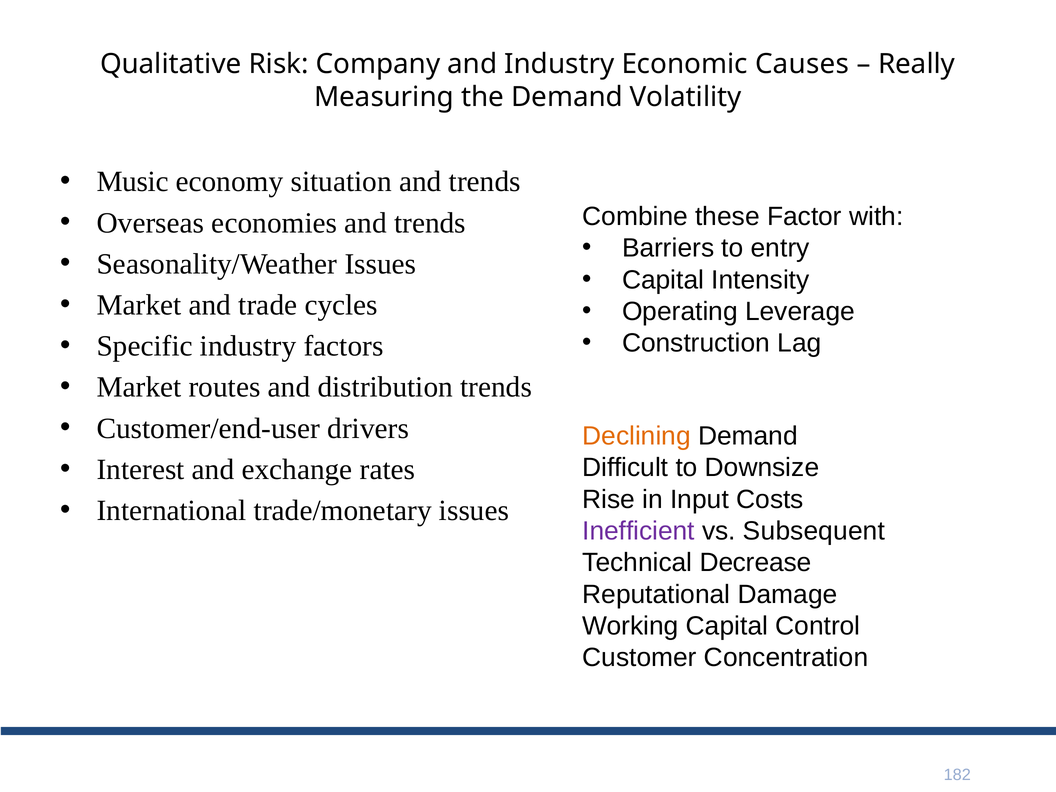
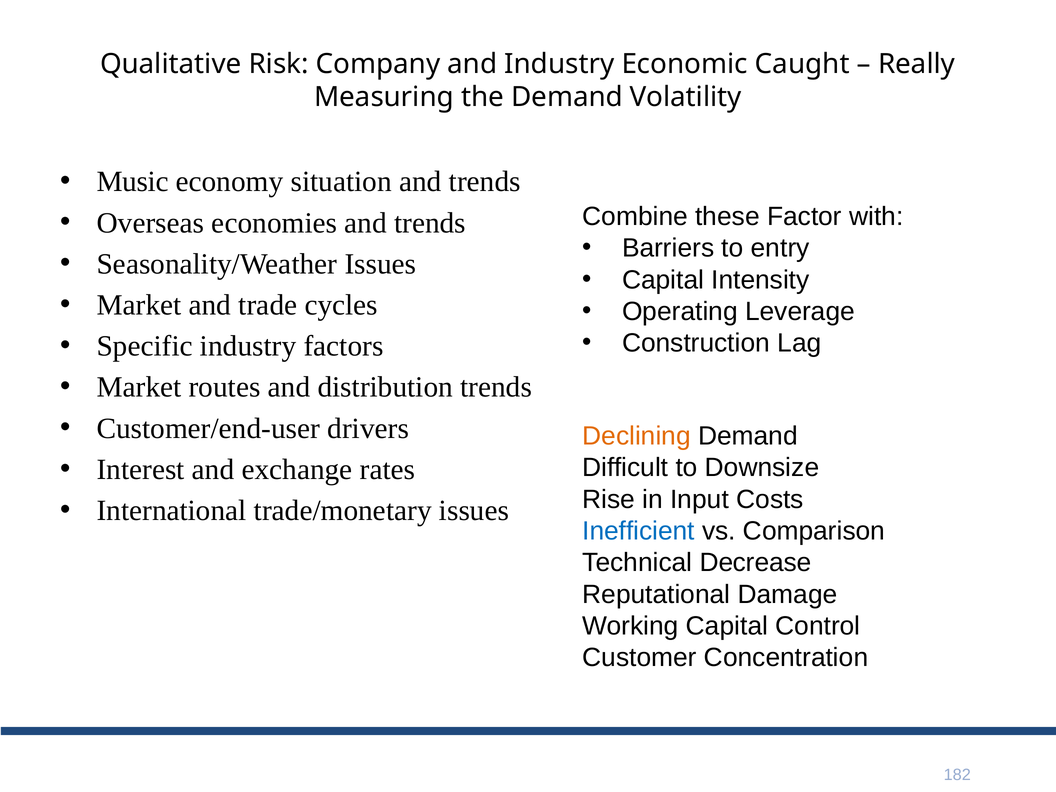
Causes: Causes -> Caught (802, 64)
Inefficient colour: purple -> blue (639, 531)
Subsequent: Subsequent -> Comparison (814, 531)
